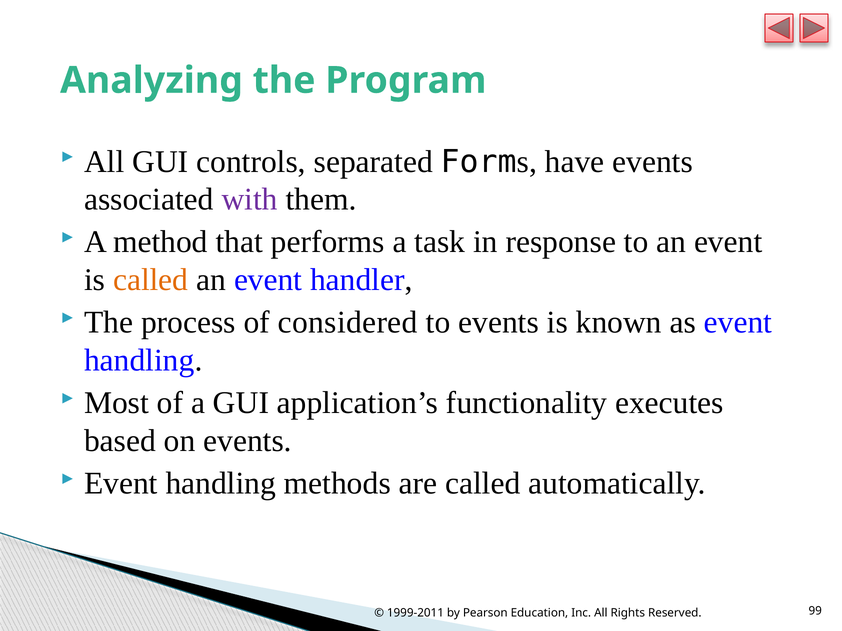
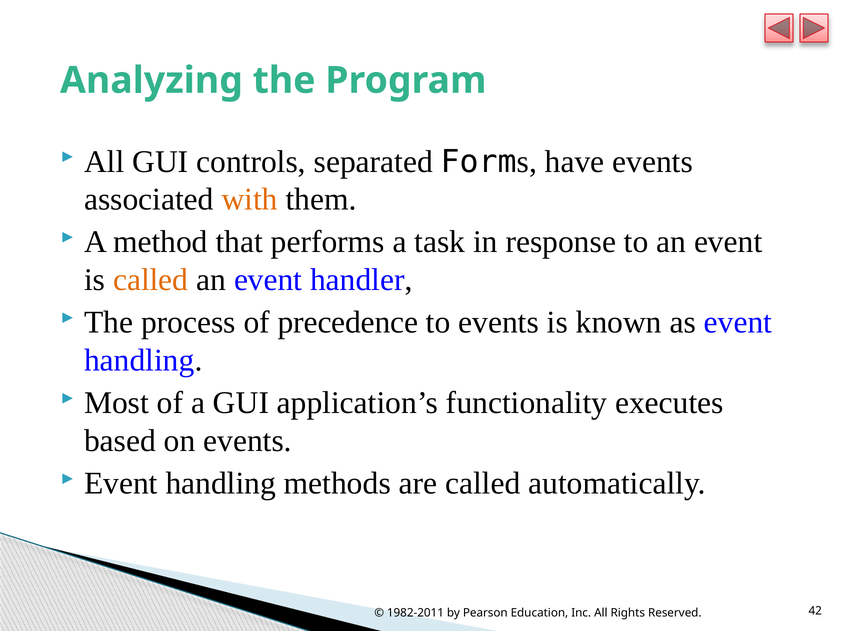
with colour: purple -> orange (250, 200)
considered: considered -> precedence (348, 323)
1999-2011: 1999-2011 -> 1982-2011 (415, 613)
99: 99 -> 42 (815, 612)
